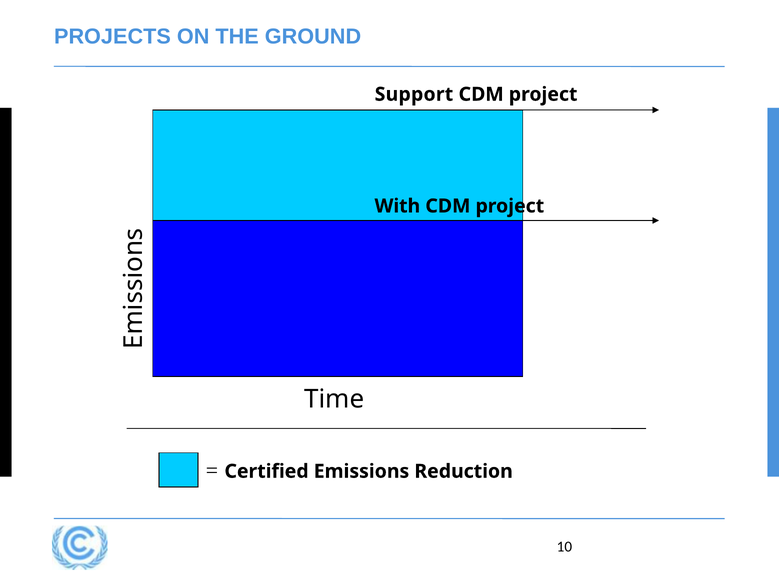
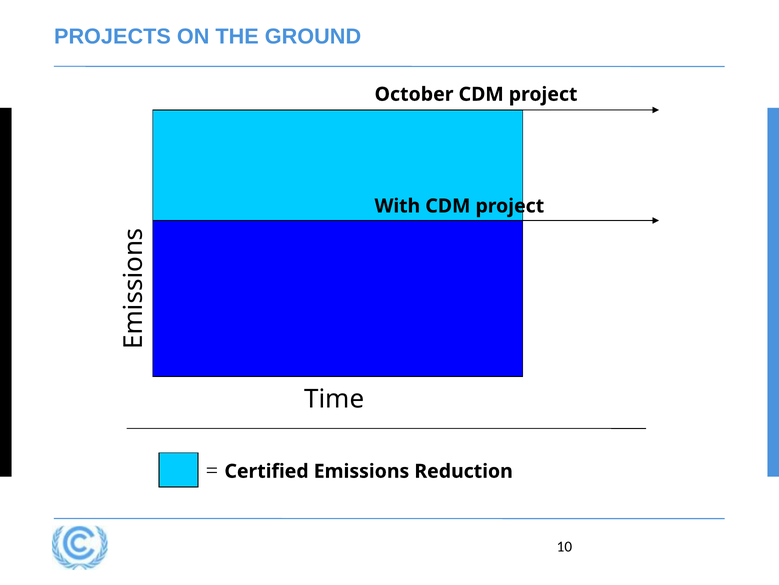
Support: Support -> October (414, 94)
